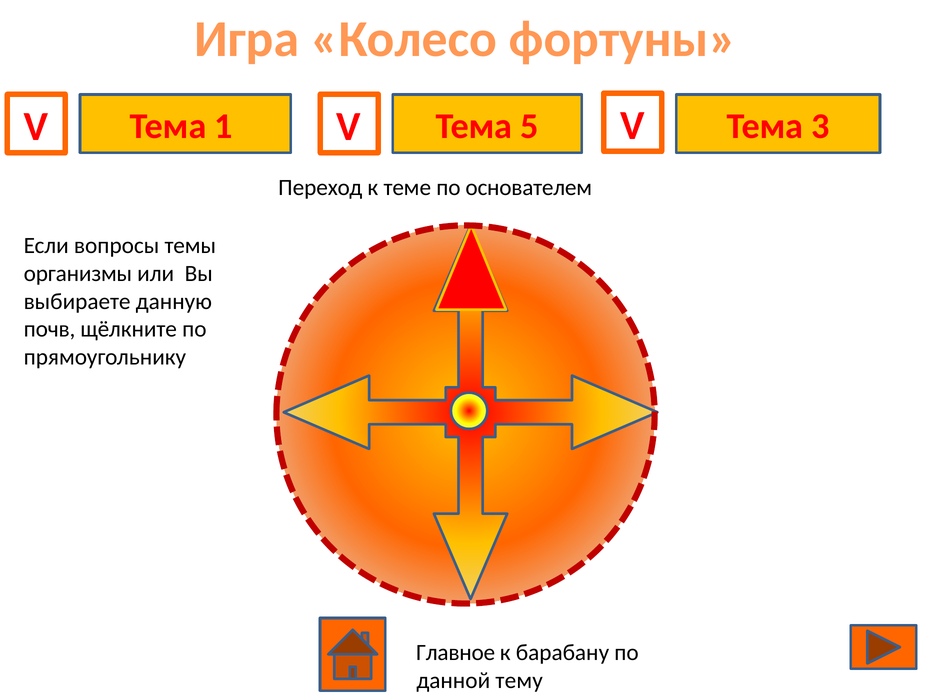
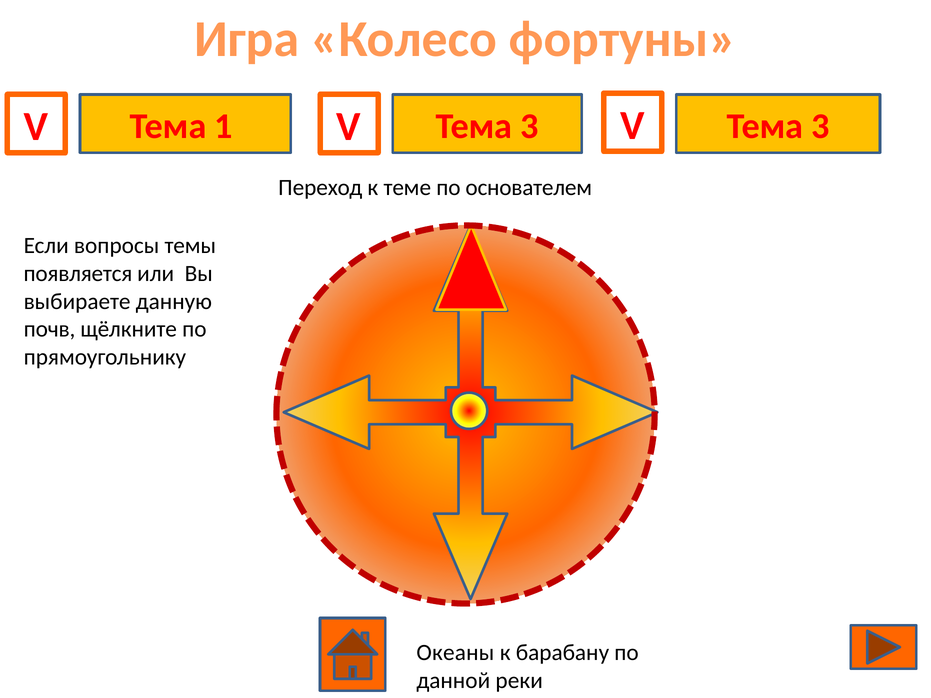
1 Тема 5: 5 -> 3 (530, 126)
организмы: организмы -> появляется (78, 274)
Главное: Главное -> Океаны (455, 653)
тему: тему -> реки (519, 681)
